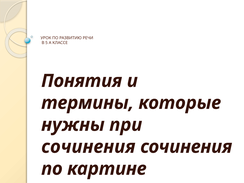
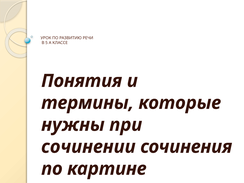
сочинения: сочинения -> сочинении (88, 147)
